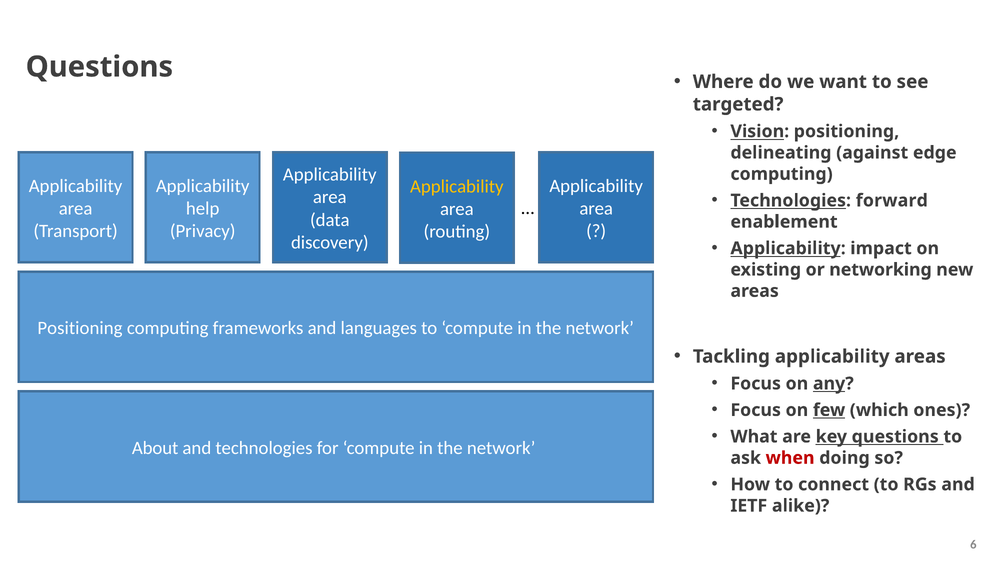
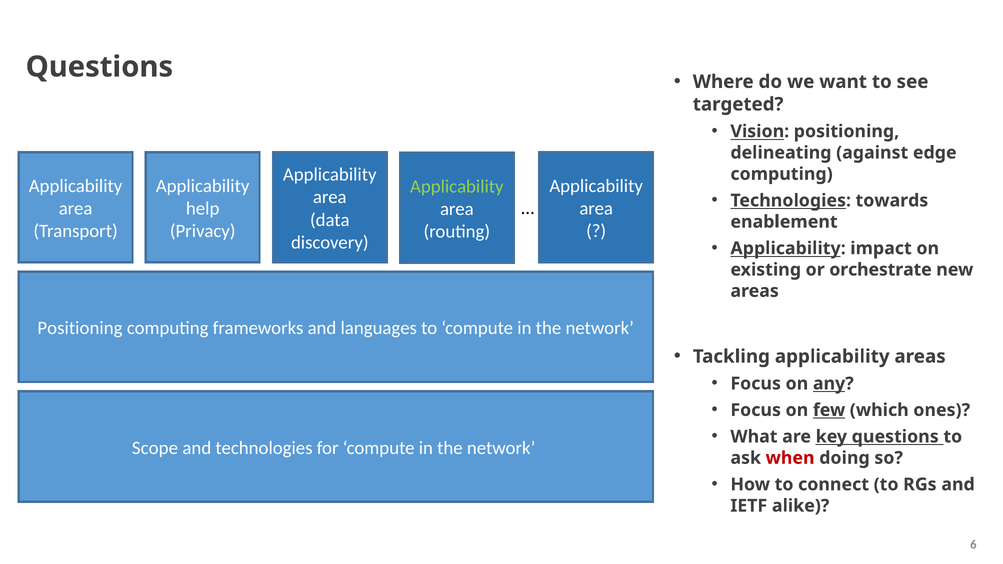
Applicability colour: yellow -> light green (457, 186)
forward: forward -> towards (892, 201)
networking: networking -> orchestrate (881, 270)
About: About -> Scope (155, 448)
